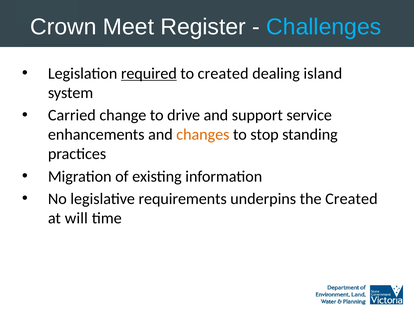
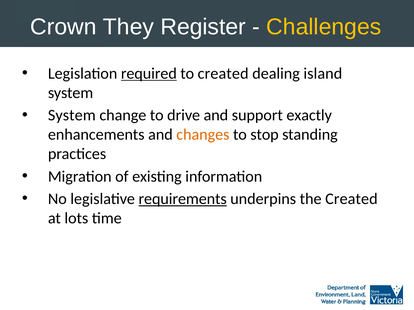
Meet: Meet -> They (129, 27)
Challenges colour: light blue -> yellow (324, 27)
Carried: Carried -> System (72, 115)
service: service -> exactly (309, 115)
requirements underline: none -> present (183, 199)
will: will -> lots (76, 219)
